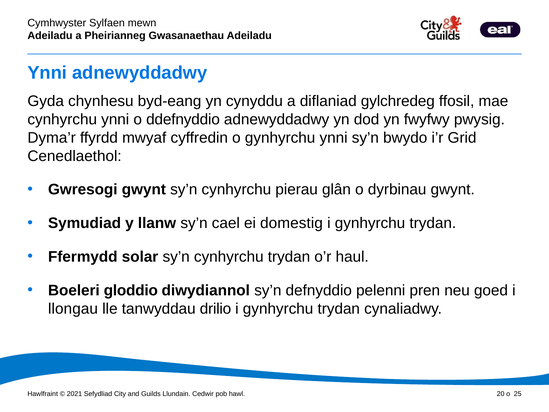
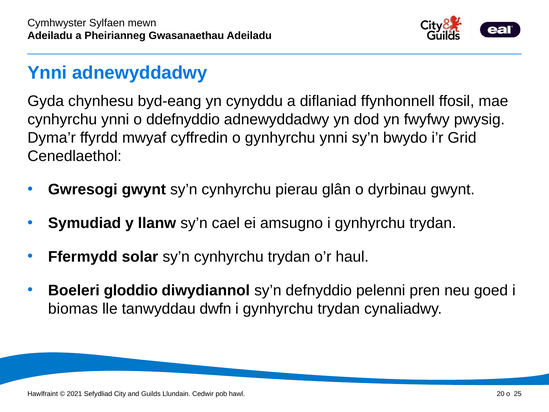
gylchredeg: gylchredeg -> ffynhonnell (398, 101)
domestig: domestig -> amsugno (292, 223)
llongau: llongau -> biomas (73, 308)
drilio: drilio -> dwfn (215, 308)
